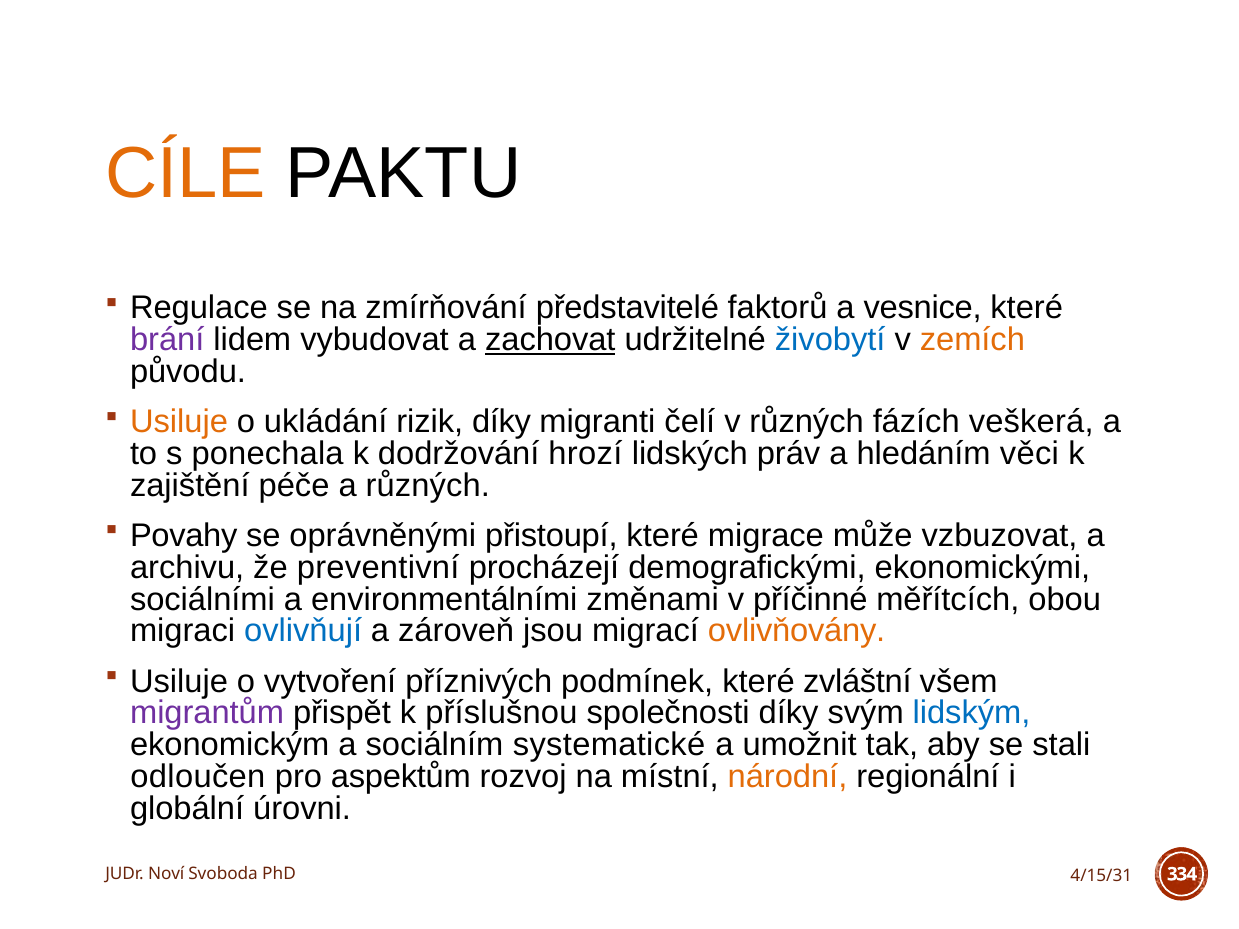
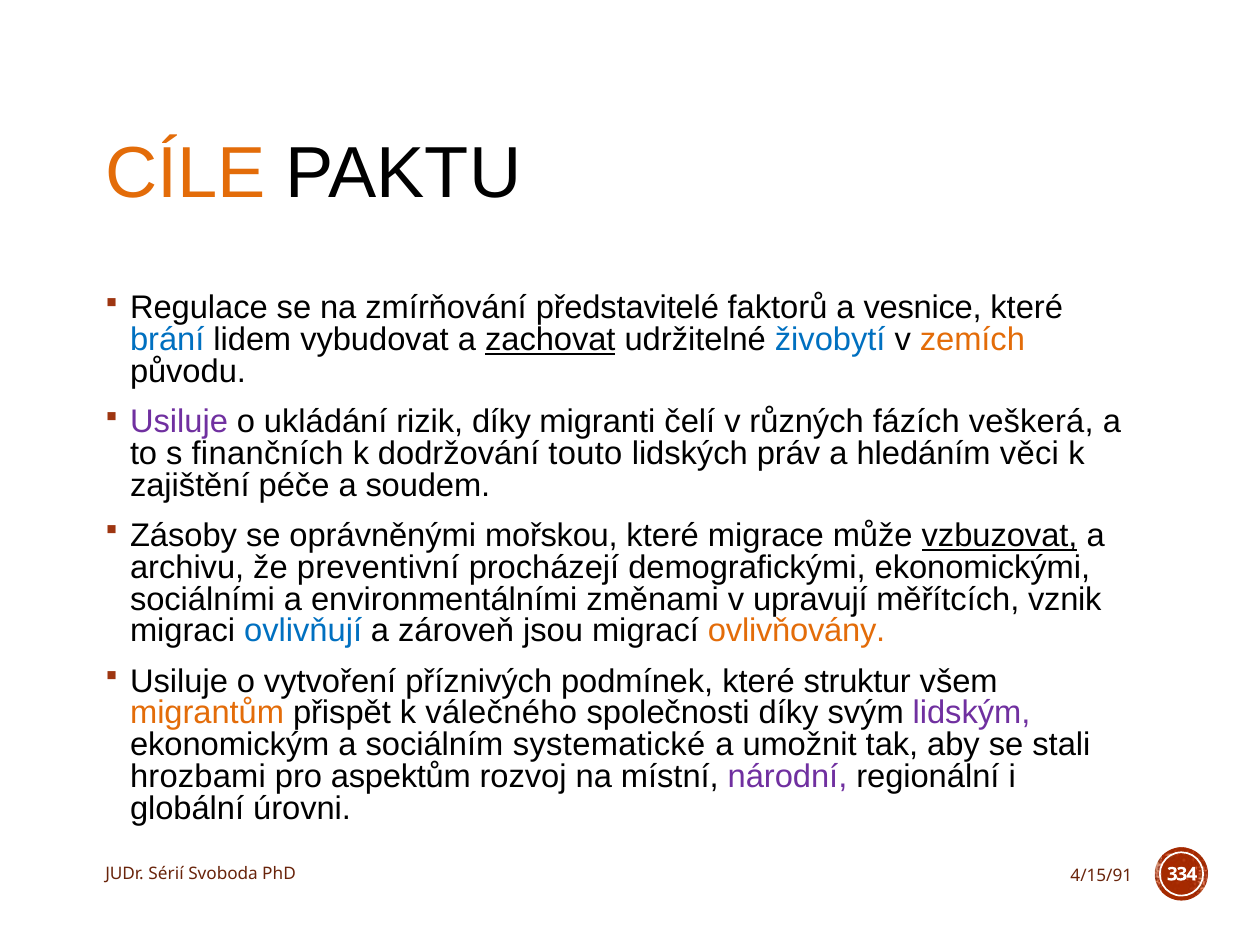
brání colour: purple -> blue (167, 340)
Usiluje colour: orange -> purple (179, 422)
ponechala: ponechala -> finančních (268, 454)
hrozí: hrozí -> touto (585, 454)
a různých: různých -> soudem (428, 486)
Povahy: Povahy -> Zásoby (184, 536)
přistoupí: přistoupí -> mořskou (551, 536)
vzbuzovat underline: none -> present (1000, 536)
příčinné: příčinné -> upravují (810, 599)
obou: obou -> vznik (1065, 599)
zvláštní: zvláštní -> struktur (857, 681)
migrantům colour: purple -> orange (207, 713)
příslušnou: příslušnou -> válečného (501, 713)
lidským colour: blue -> purple (972, 713)
odloučen: odloučen -> hrozbami (198, 777)
národní colour: orange -> purple (787, 777)
Noví: Noví -> Sérií (166, 874)
4/15/31: 4/15/31 -> 4/15/91 (1101, 876)
